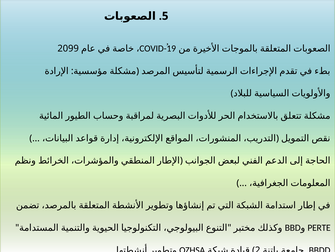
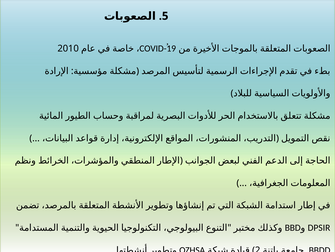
2099: 2099 -> 2010 (68, 48)
PERTE: PERTE -> DPSIR (319, 227)
